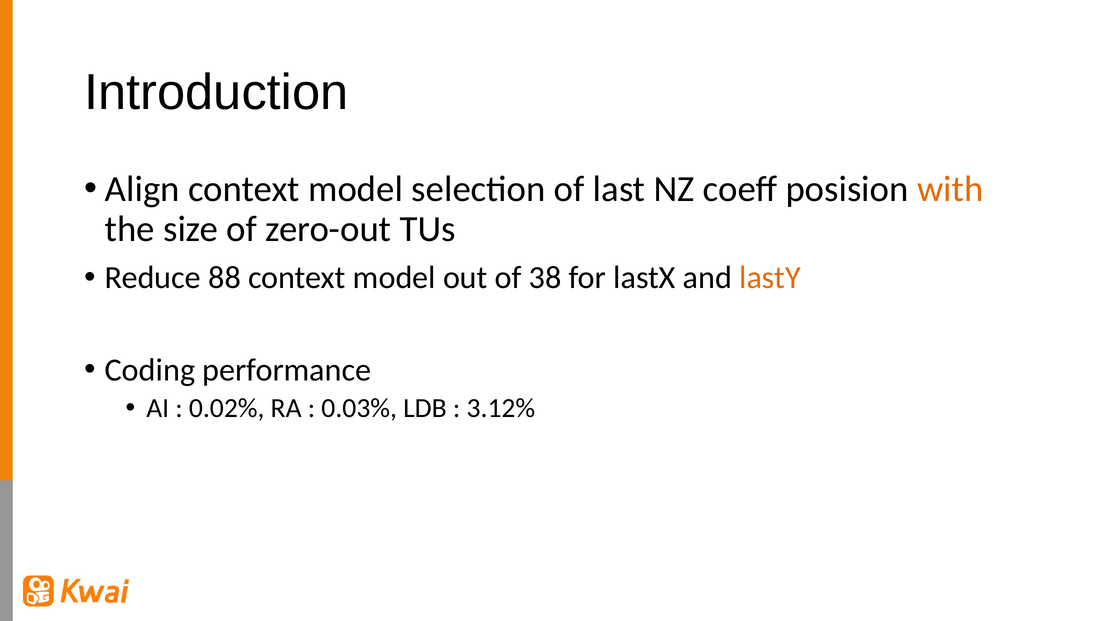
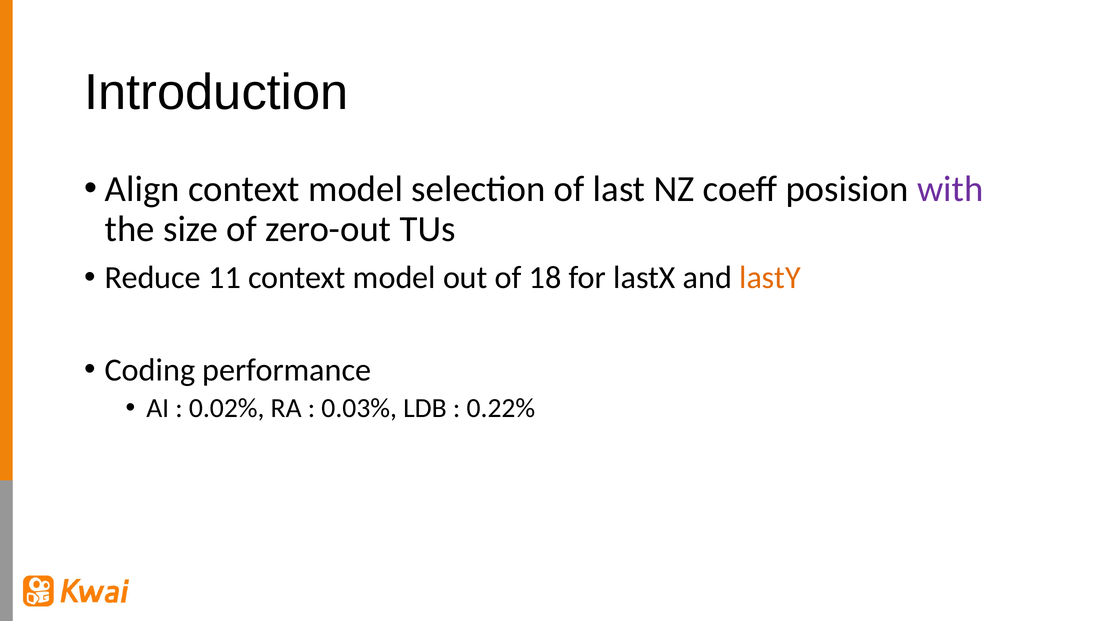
with colour: orange -> purple (950, 189)
88: 88 -> 11 (225, 278)
38: 38 -> 18 (545, 278)
3.12%: 3.12% -> 0.22% (501, 408)
